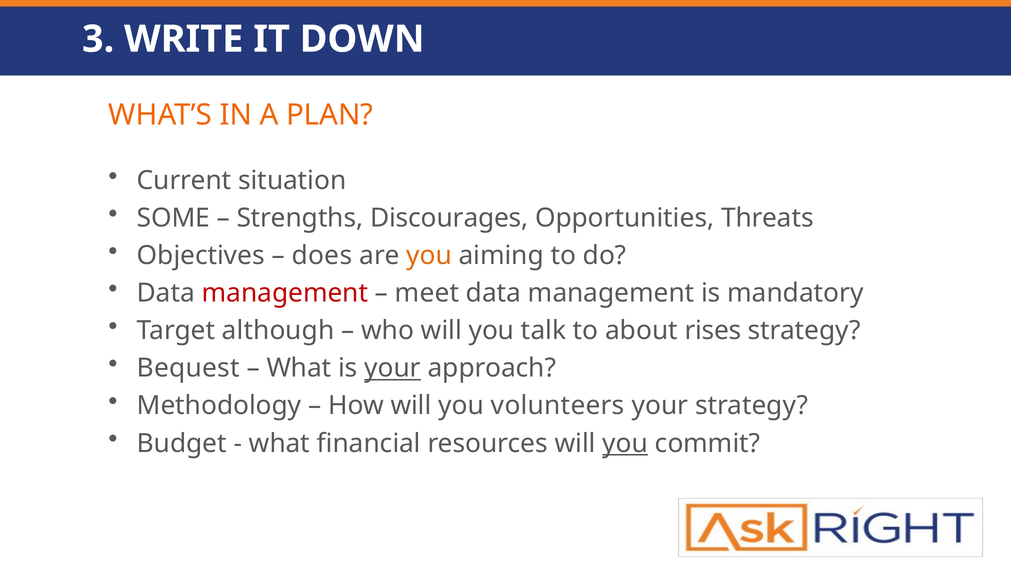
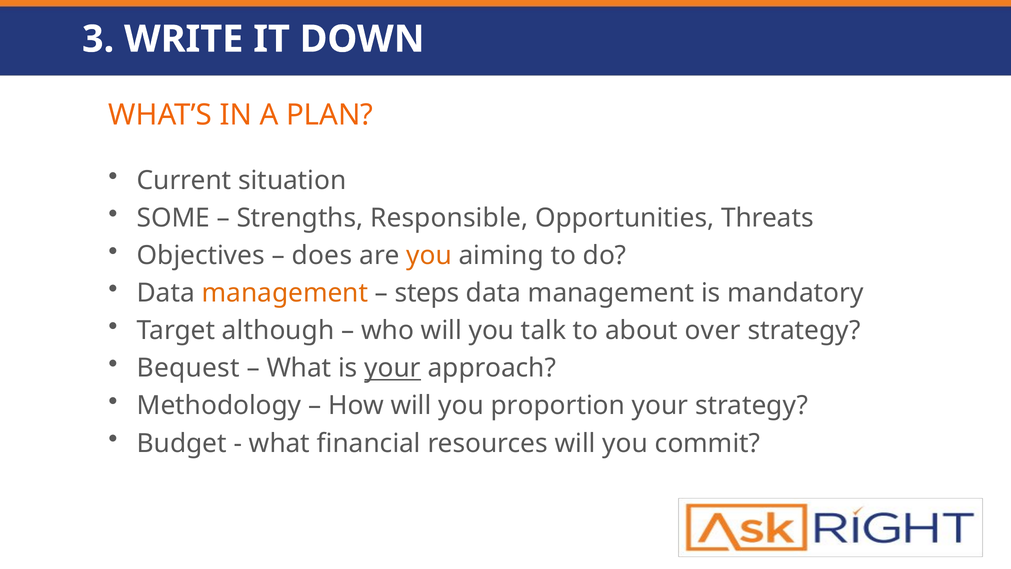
Discourages: Discourages -> Responsible (449, 218)
management colour: red -> orange (285, 293)
meet: meet -> steps (427, 293)
rises: rises -> over (713, 331)
volunteers: volunteers -> proportion (558, 406)
you underline: present -> none (625, 443)
